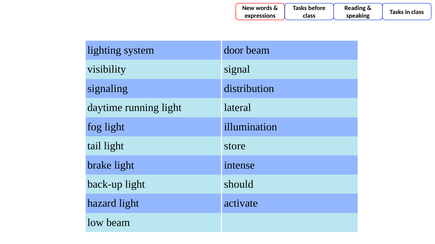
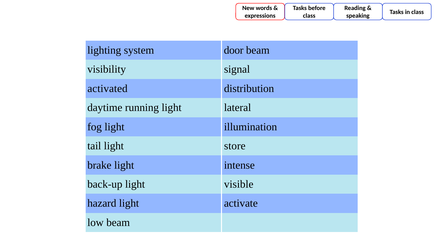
signaling: signaling -> activated (108, 89)
should: should -> visible (239, 185)
